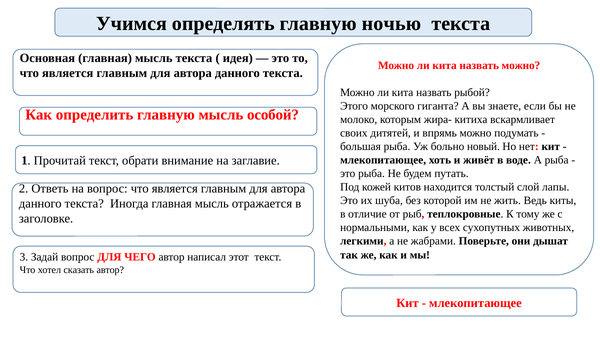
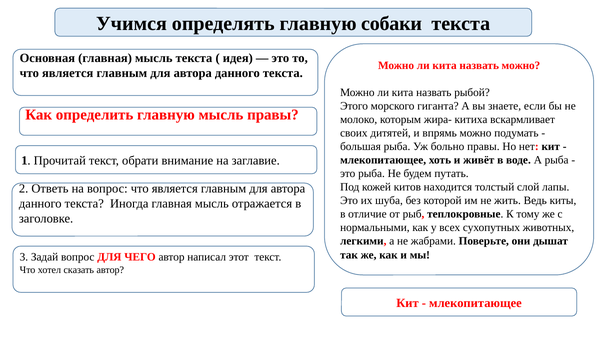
ночью: ночью -> собаки (392, 24)
мысль особой: особой -> правы (273, 115)
больно новый: новый -> правы (483, 146)
